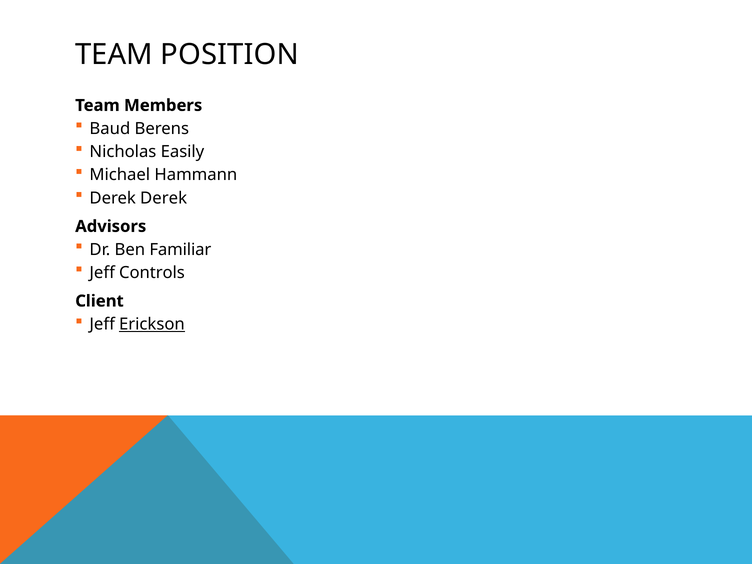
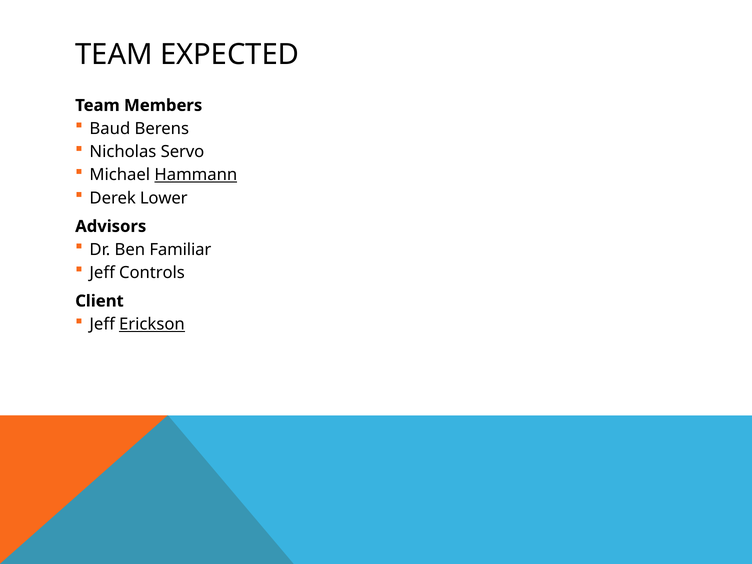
POSITION: POSITION -> EXPECTED (230, 55)
Easily: Easily -> Servo (183, 152)
Hammann underline: none -> present (196, 175)
Derek Derek: Derek -> Lower (164, 198)
